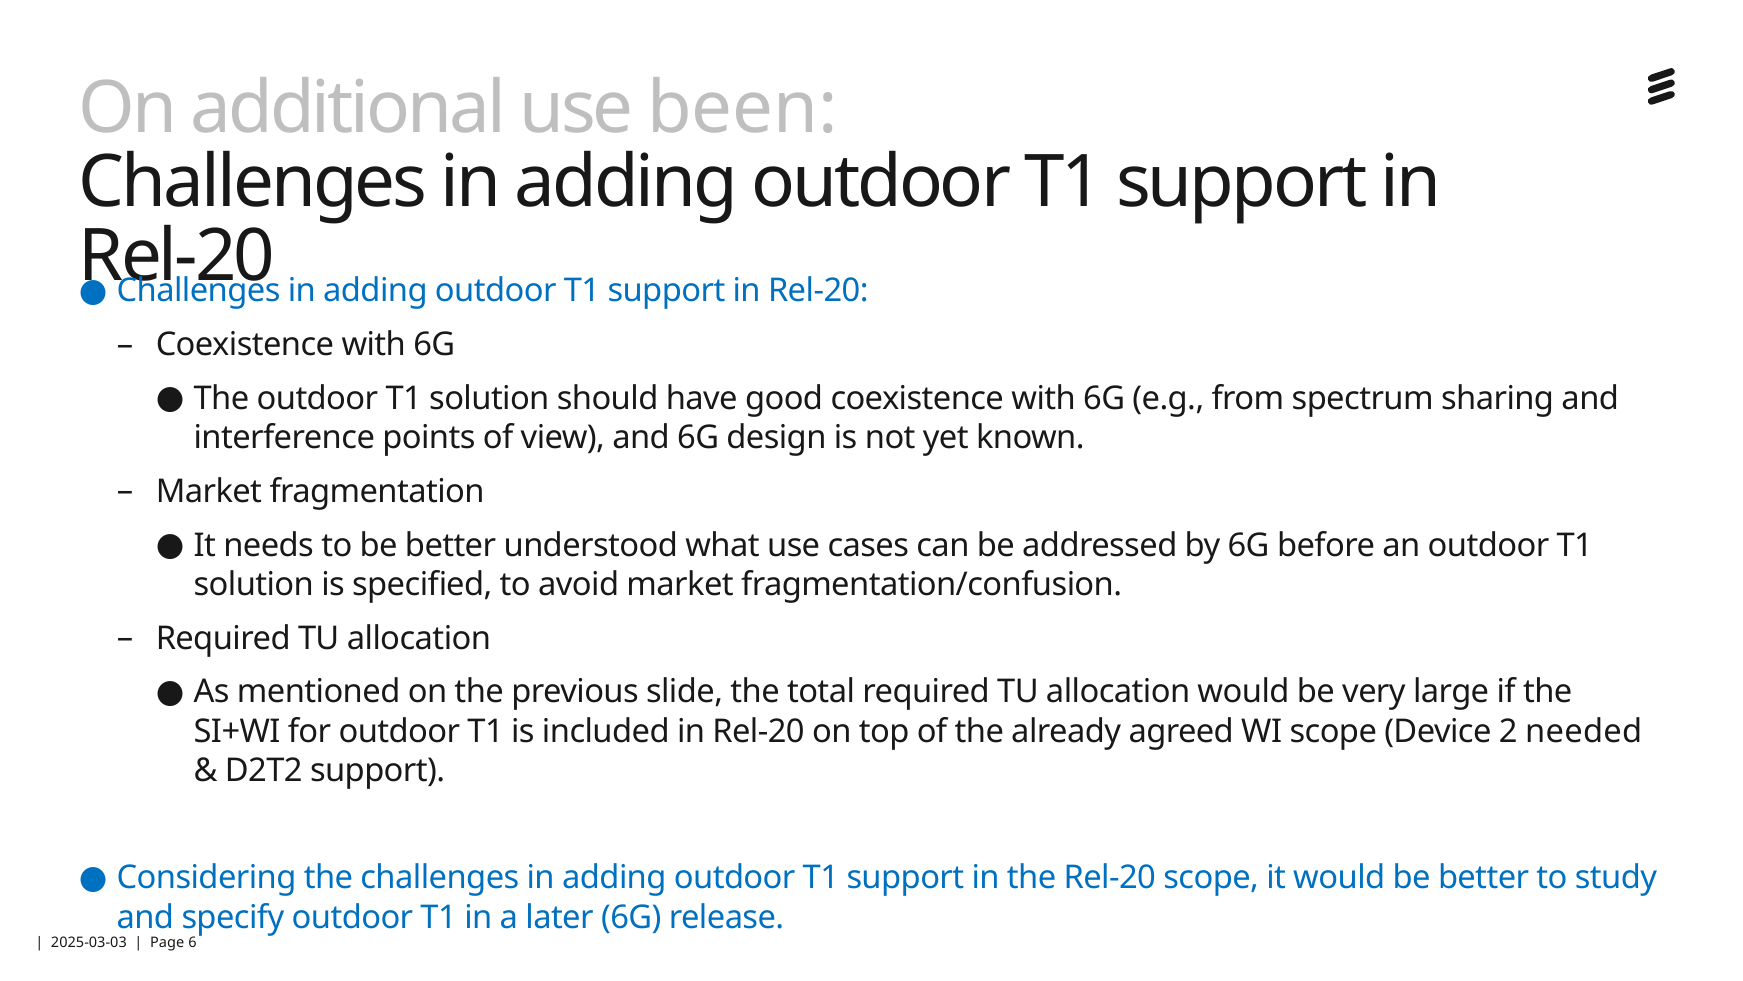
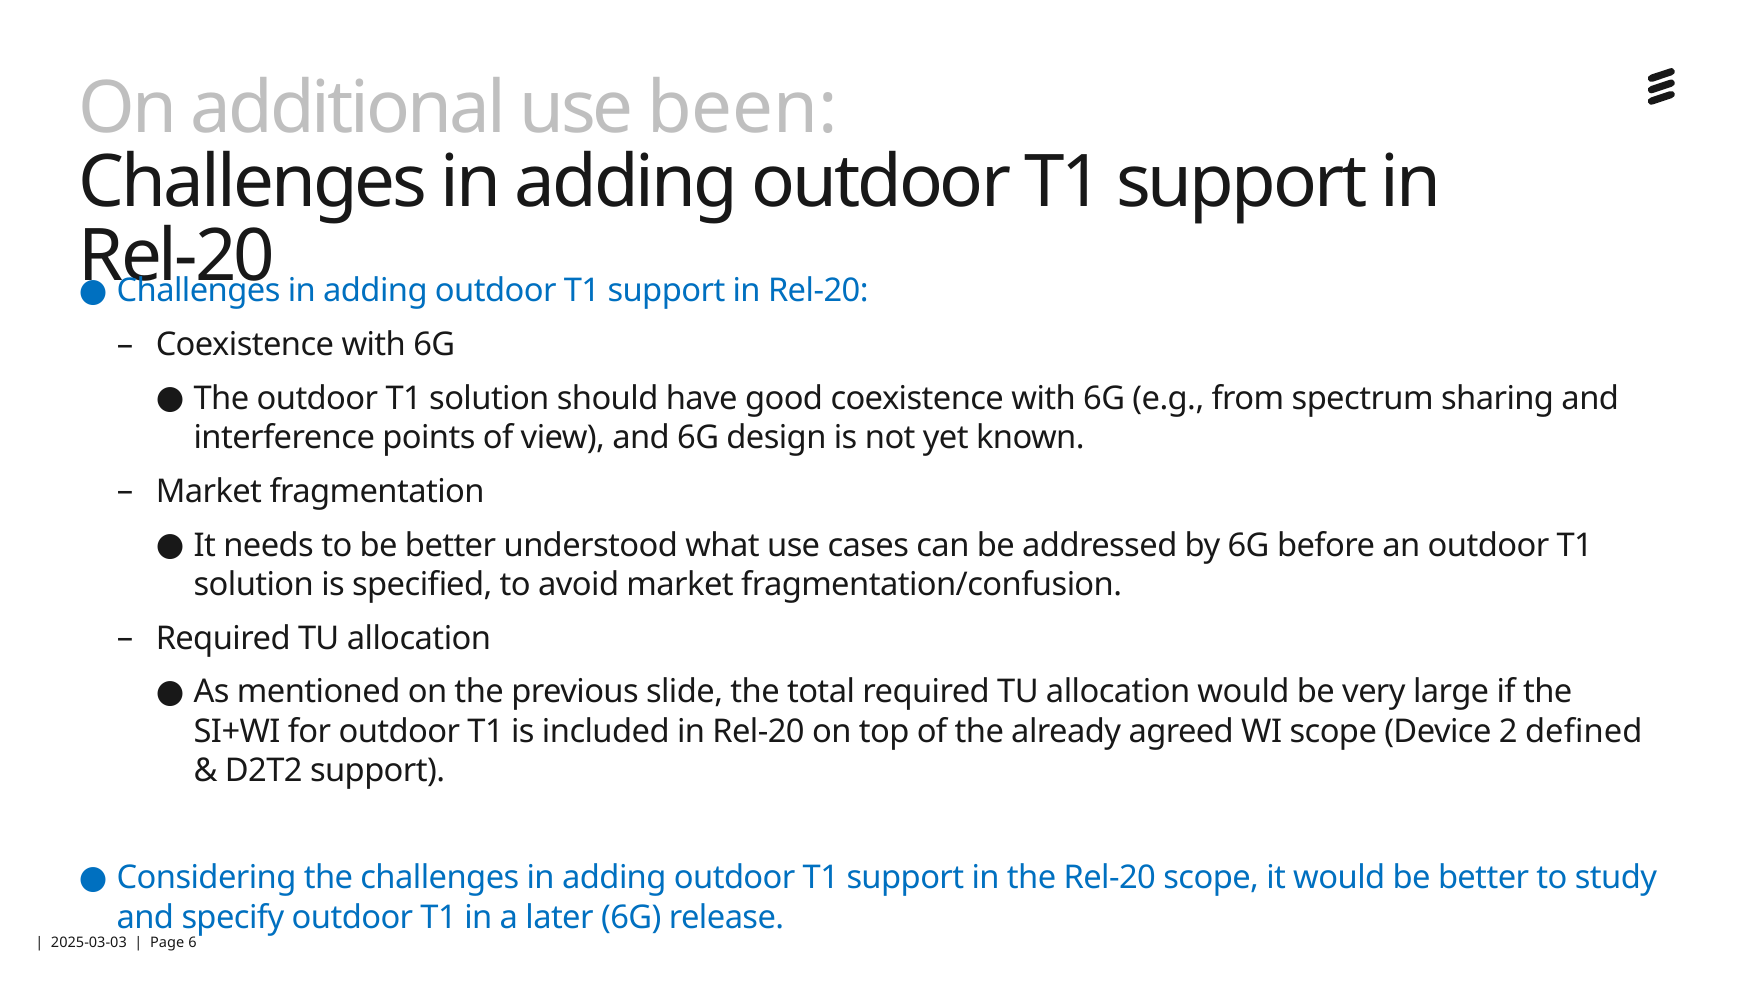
needed: needed -> defined (1584, 731)
